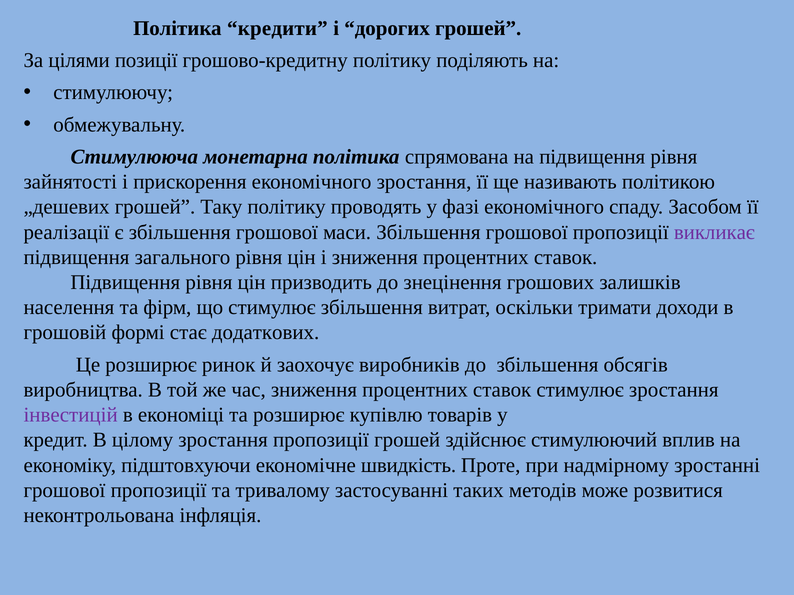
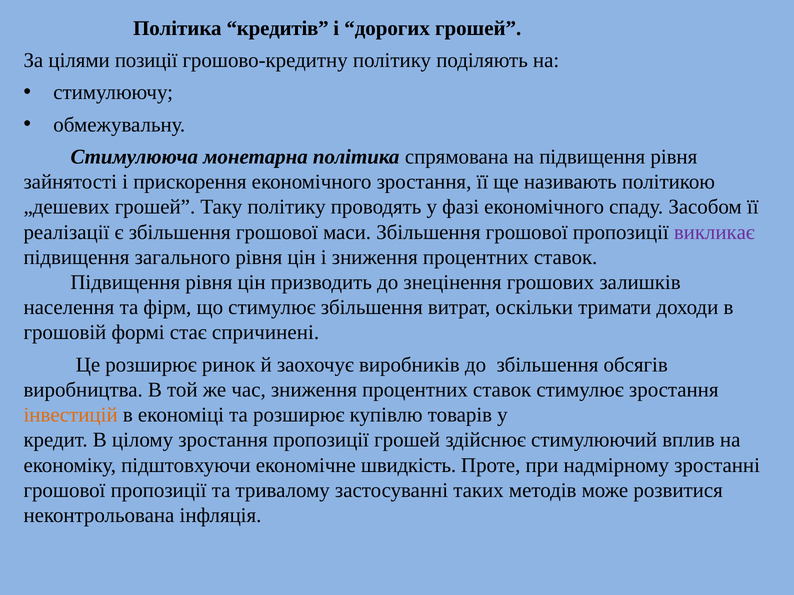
кредити: кредити -> кредитів (278, 28)
додаткових: додаткових -> спричинені (266, 333)
інвестицій colour: purple -> orange (71, 415)
